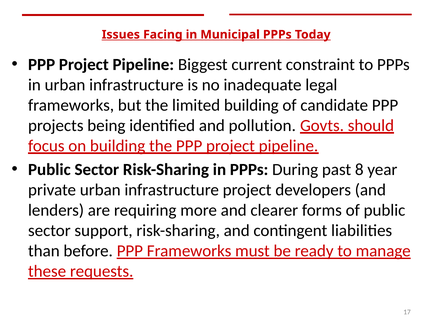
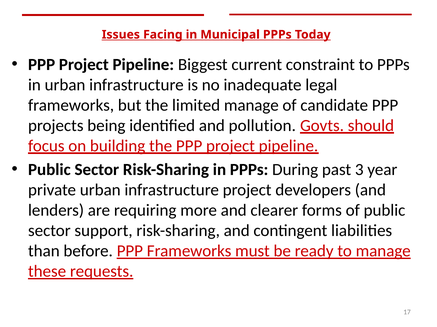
limited building: building -> manage (251, 105)
8: 8 -> 3 (359, 170)
